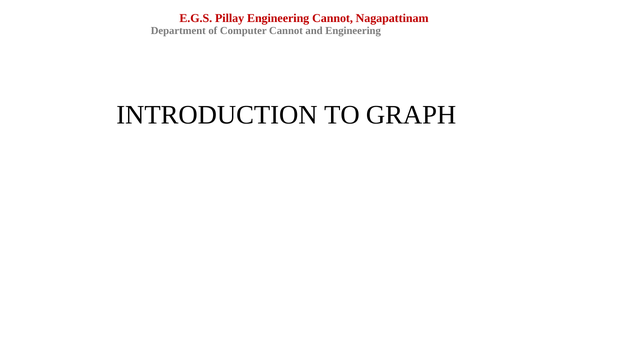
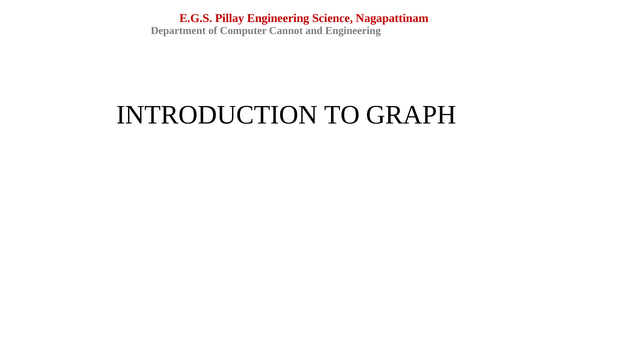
Engineering Cannot: Cannot -> Science (333, 18)
